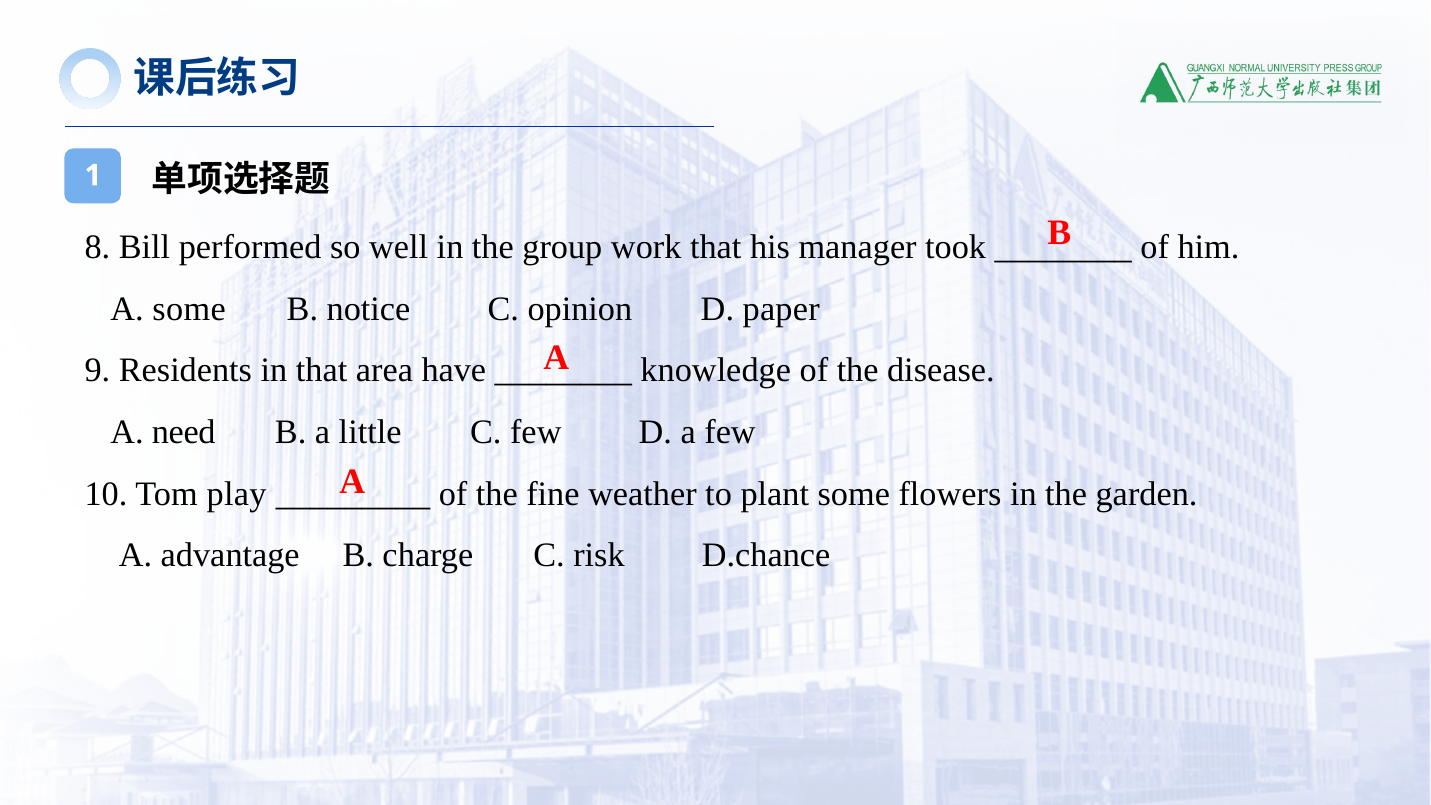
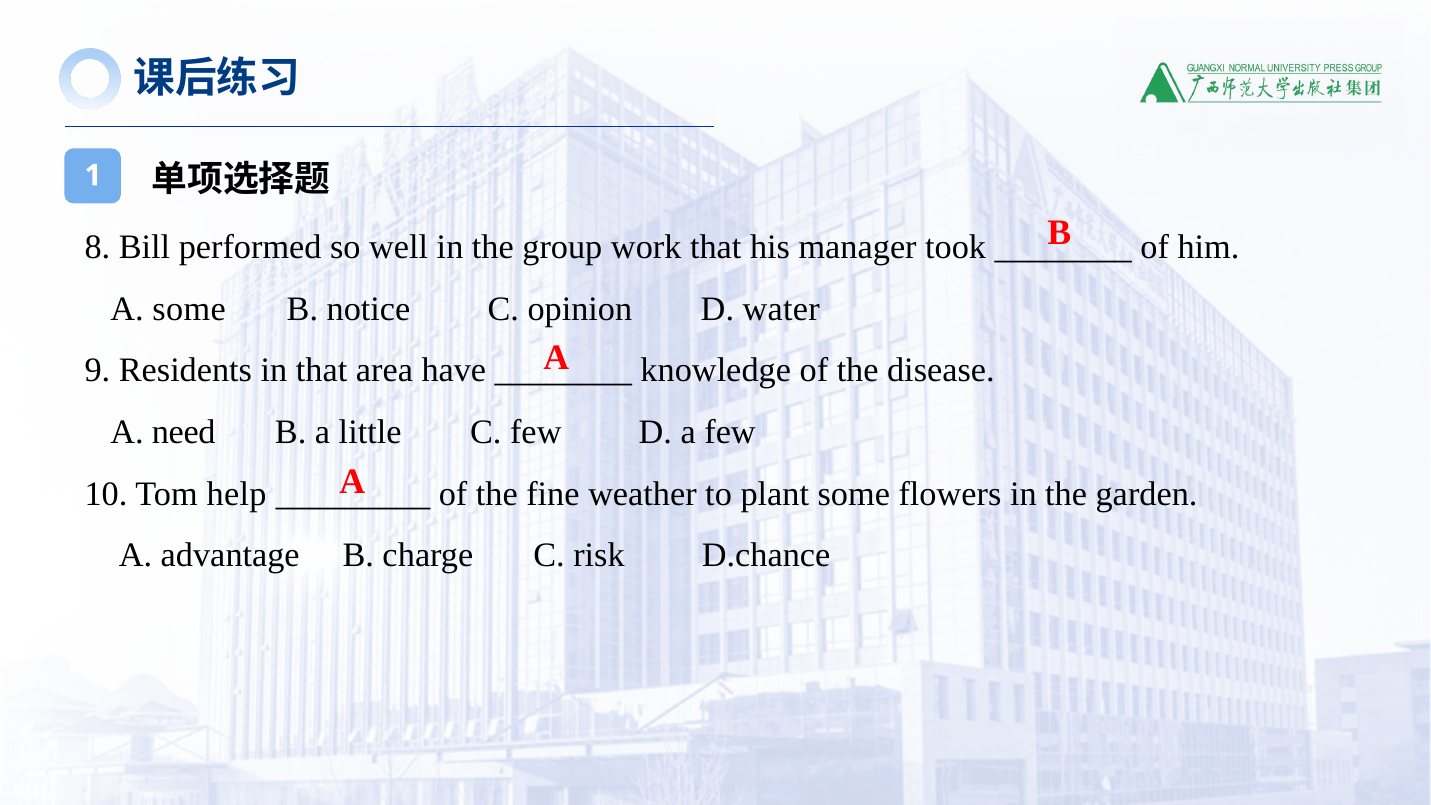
paper: paper -> water (781, 309)
play: play -> help (237, 494)
